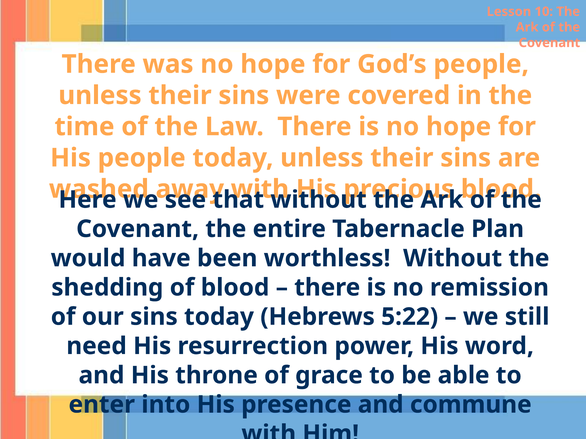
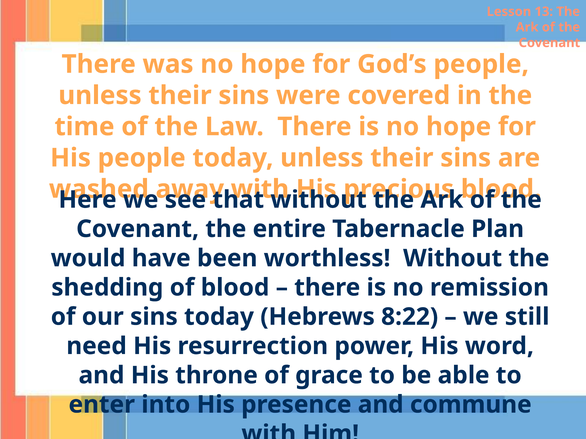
10: 10 -> 13 (544, 12)
5:22: 5:22 -> 8:22 (410, 317)
